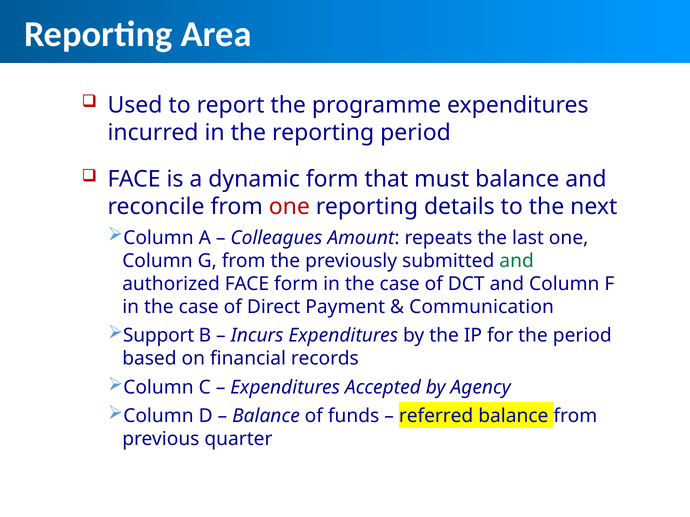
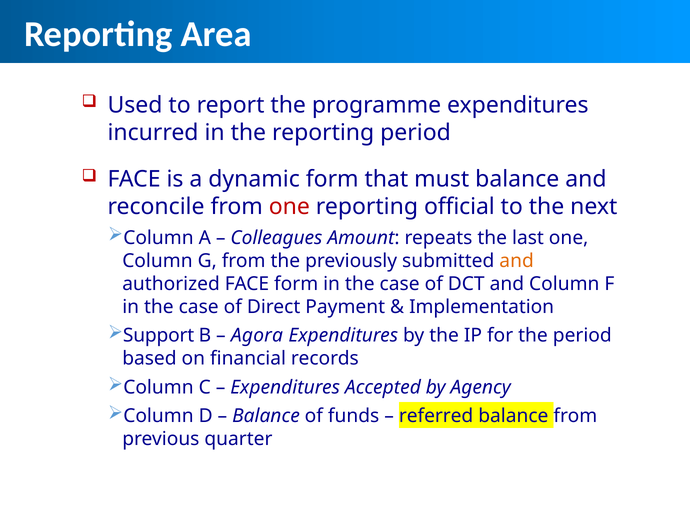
details: details -> official (459, 207)
and colour: green -> orange (517, 261)
Communication: Communication -> Implementation (482, 307)
Incurs: Incurs -> Agora (257, 336)
